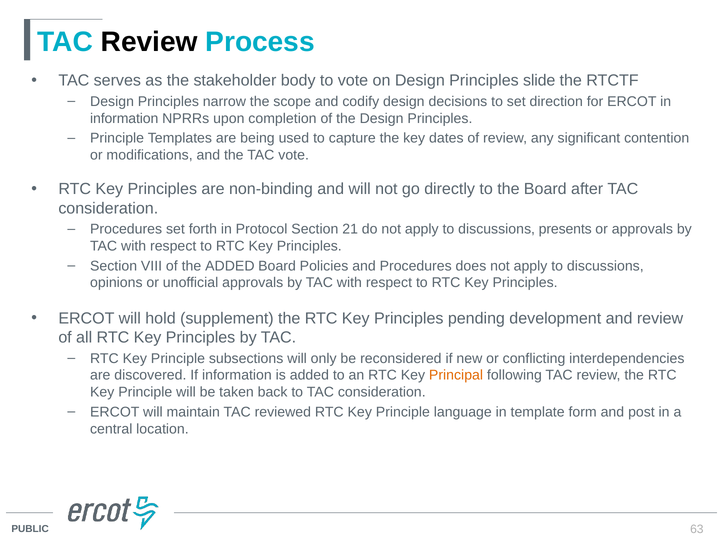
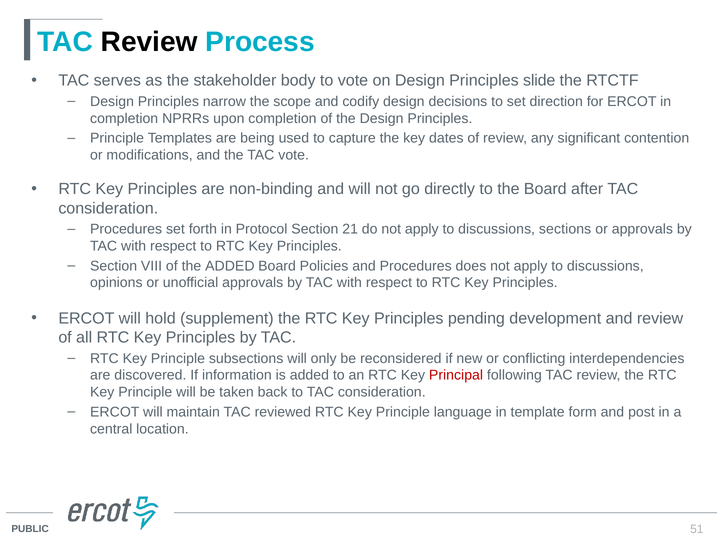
information: information -> completion (124, 118)
presents: presents -> sections (565, 229)
Principal colour: orange -> red (456, 375)
63: 63 -> 51 (697, 529)
